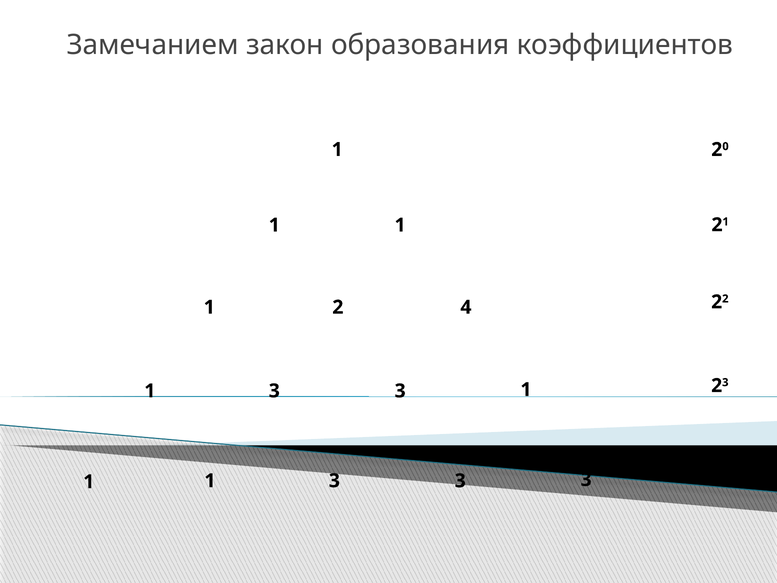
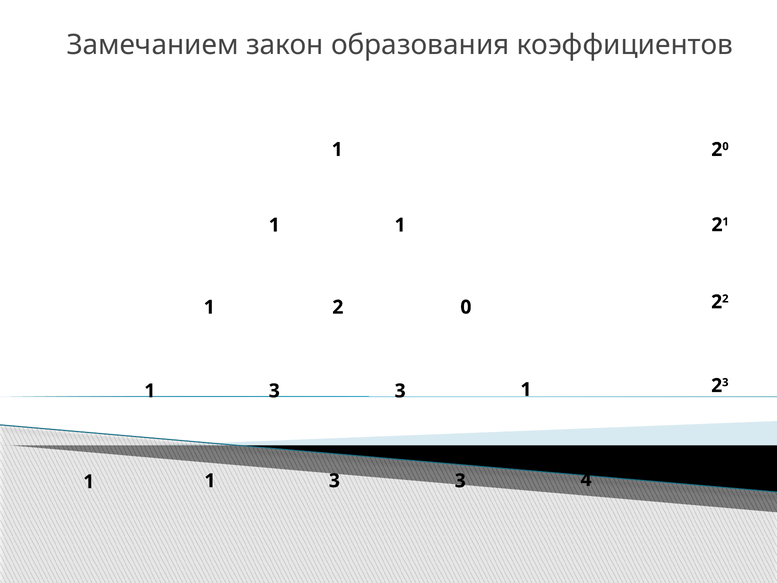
4: 4 -> 0 (466, 307)
1 3: 3 -> 4 (586, 479)
